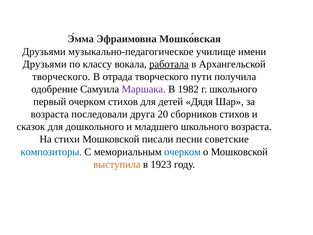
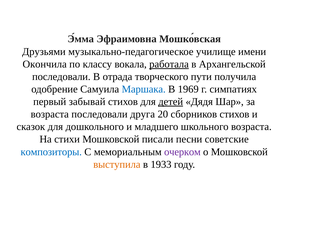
Друзьями: Друзьями -> Окончила (45, 64)
творческого: творческого -> последовали (61, 77)
Маршака colour: purple -> blue (144, 89)
1982: 1982 -> 1969 (188, 89)
г школьного: школьного -> симпатиях (233, 89)
первый очерком: очерком -> забывай (87, 102)
детей underline: none -> present (171, 102)
очерком colour: blue -> purple (182, 152)
1923: 1923 -> 1933 (161, 164)
